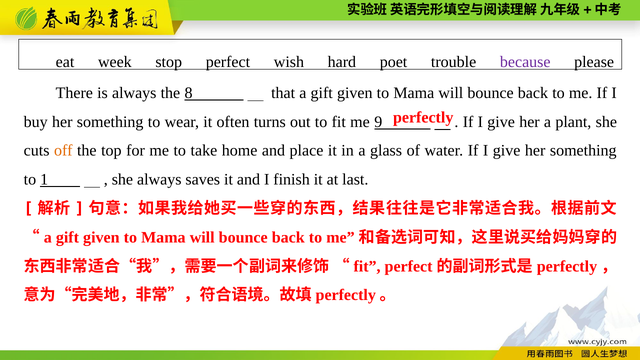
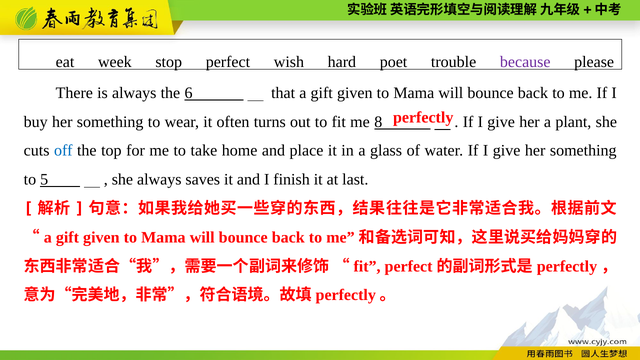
8: 8 -> 6 (189, 93)
9: 9 -> 8 (378, 122)
off colour: orange -> blue (63, 151)
1: 1 -> 5 (44, 180)
